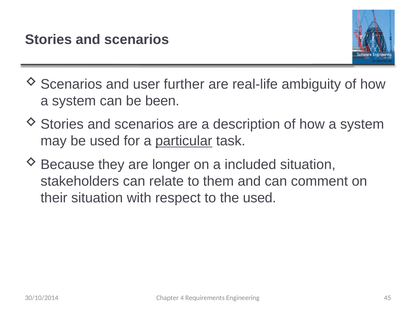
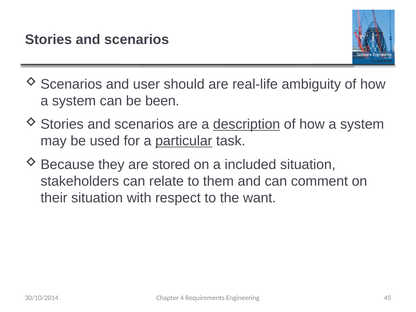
further: further -> should (184, 84)
description underline: none -> present (247, 124)
longer: longer -> stored (171, 165)
the used: used -> want (260, 198)
